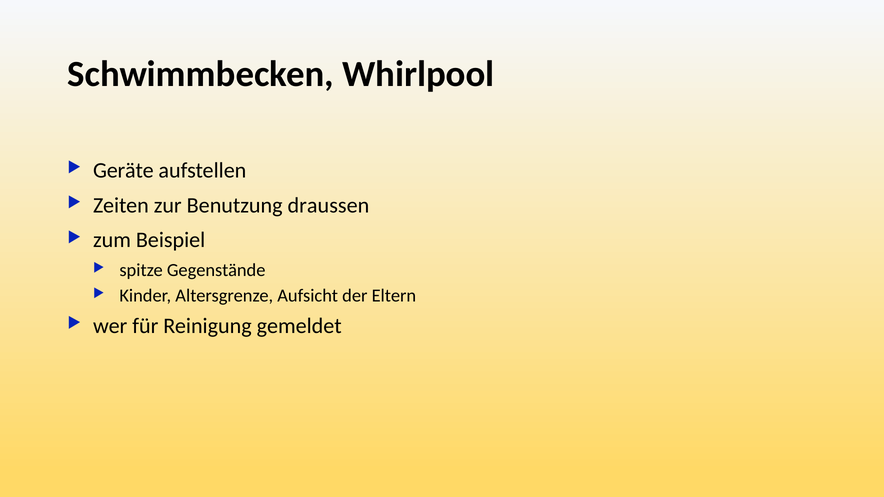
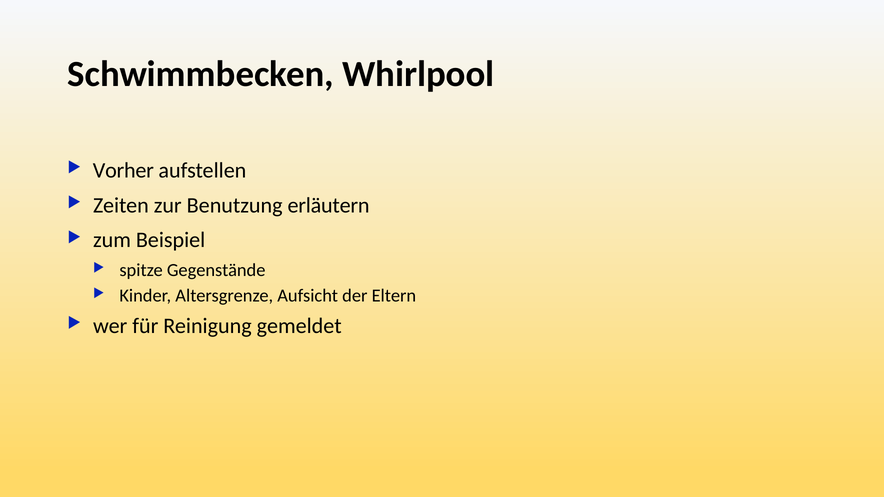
Geräte: Geräte -> Vorher (123, 170)
draussen: draussen -> erläutern (329, 205)
